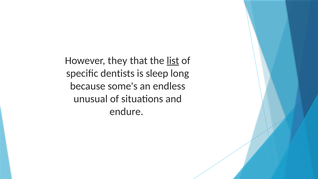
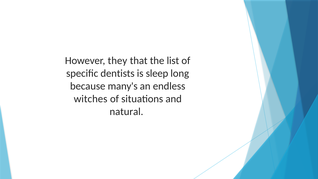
list underline: present -> none (173, 61)
some's: some's -> many's (123, 86)
unusual: unusual -> witches (91, 99)
endure: endure -> natural (126, 111)
